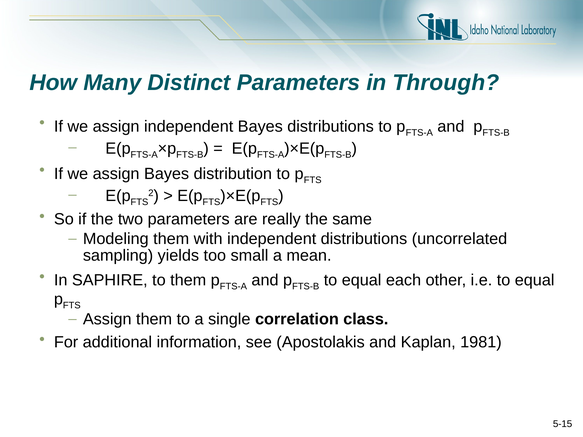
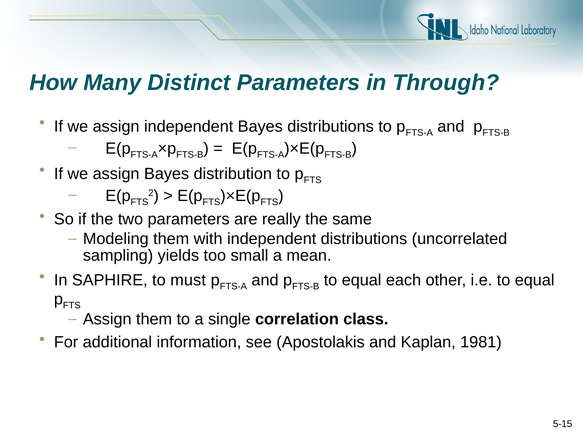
to them: them -> must (188, 280)
